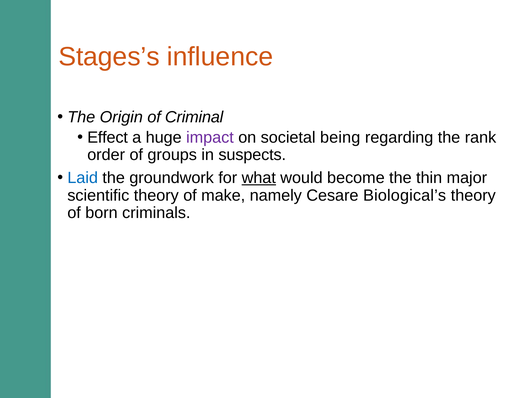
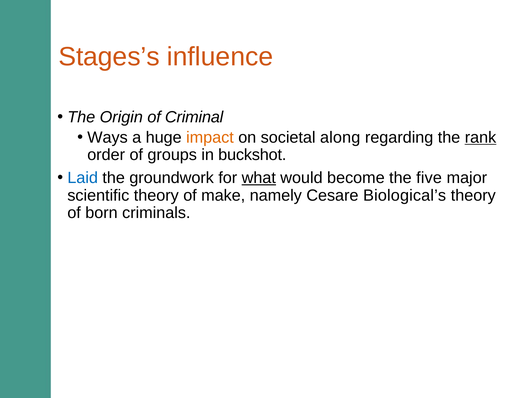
Effect: Effect -> Ways (108, 137)
impact colour: purple -> orange (210, 137)
being: being -> along (340, 137)
rank underline: none -> present (480, 137)
suspects: suspects -> buckshot (252, 155)
thin: thin -> five (429, 178)
